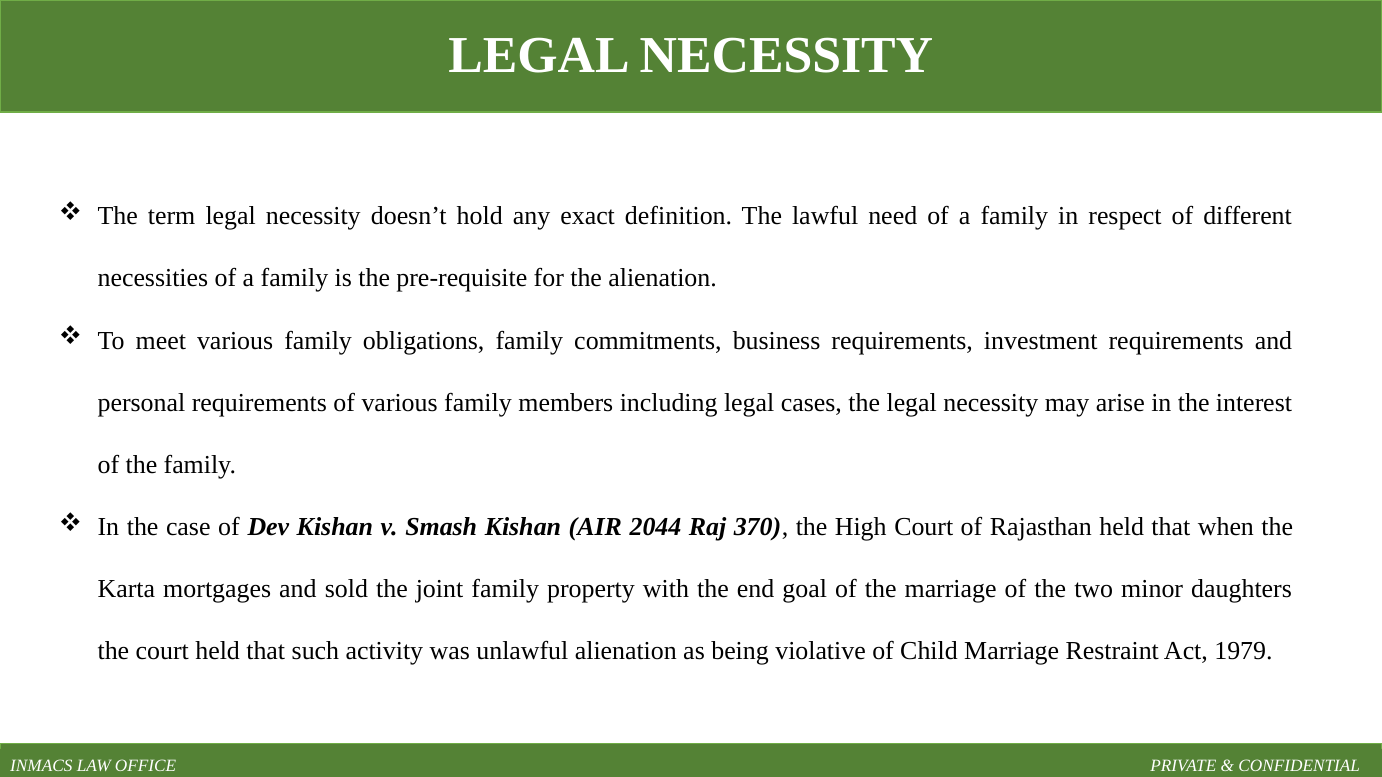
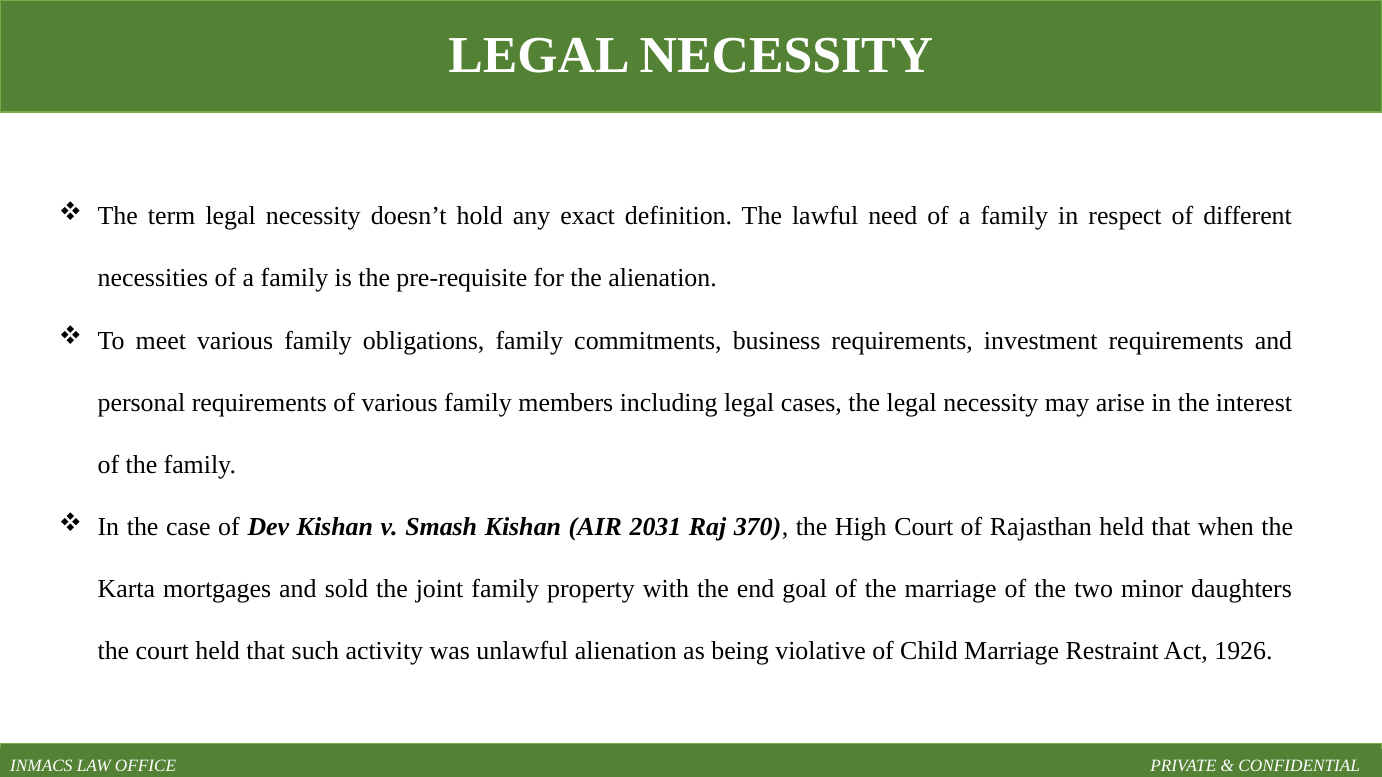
2044: 2044 -> 2031 (655, 527)
1979: 1979 -> 1926 (1243, 652)
